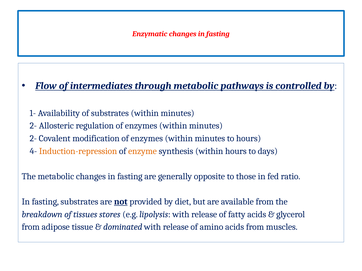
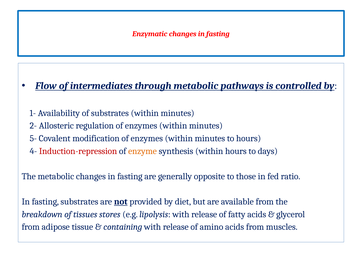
2-: 2- -> 5- (33, 139)
Induction-repression colour: orange -> red (78, 151)
dominated: dominated -> containing (123, 227)
